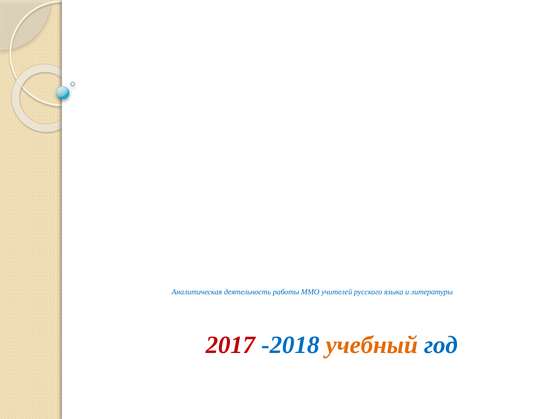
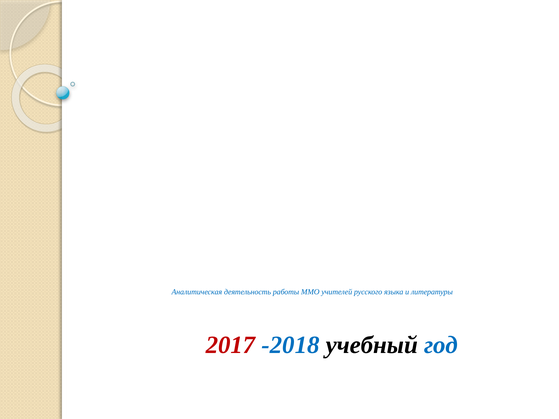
учебный colour: orange -> black (372, 345)
